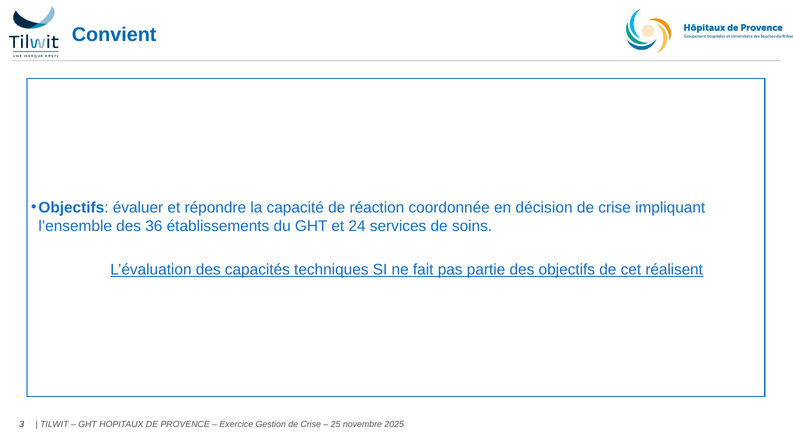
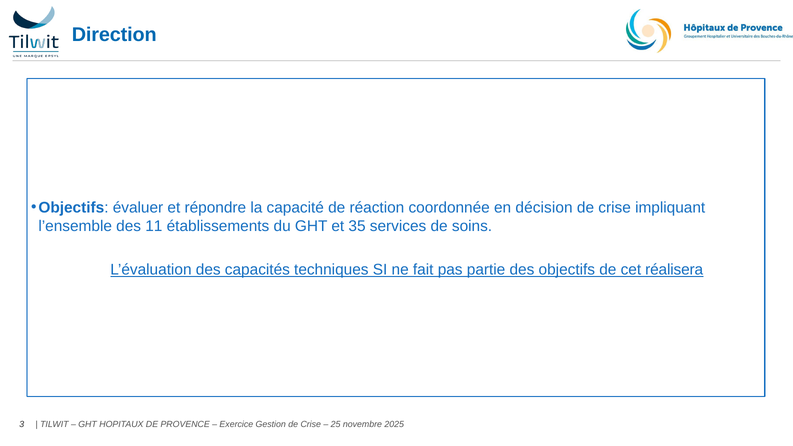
Convient: Convient -> Direction (114, 35)
36: 36 -> 11 (154, 226)
24: 24 -> 35 (357, 226)
réalisent: réalisent -> réalisera (674, 270)
